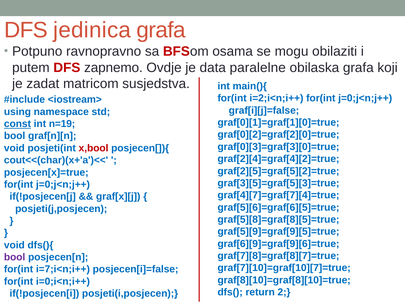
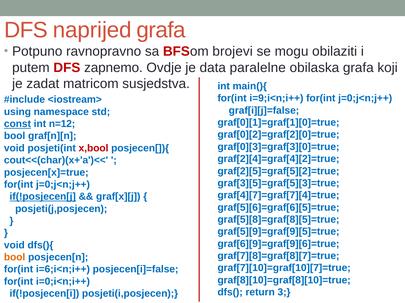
jedinica: jedinica -> naprijed (92, 30)
osama: osama -> brojevi (233, 52)
i=2;i<n;i++: i=2;i<n;i++ -> i=9;i<n;i++ (276, 99)
n=19: n=19 -> n=12 (62, 124)
if(!posjecen[j underline: none -> present (43, 197)
bool colour: purple -> orange (15, 258)
i=7;i<n;i++: i=7;i<n;i++ -> i=6;i<n;i++ (63, 270)
2: 2 -> 3 (284, 293)
